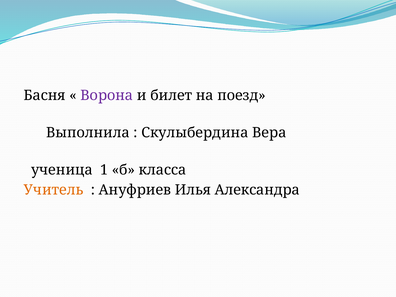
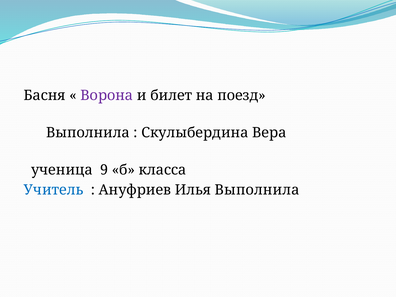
1: 1 -> 9 (104, 170)
Учитель colour: orange -> blue (54, 190)
Илья Александра: Александра -> Выполнила (257, 190)
